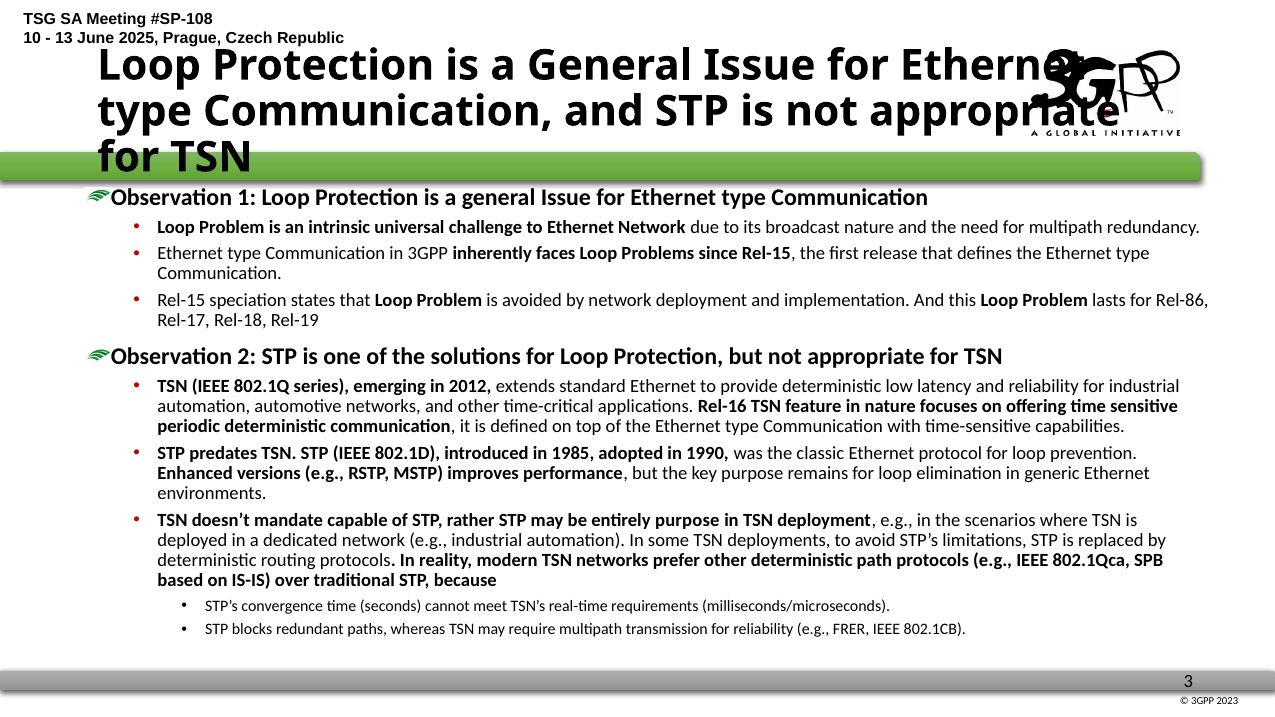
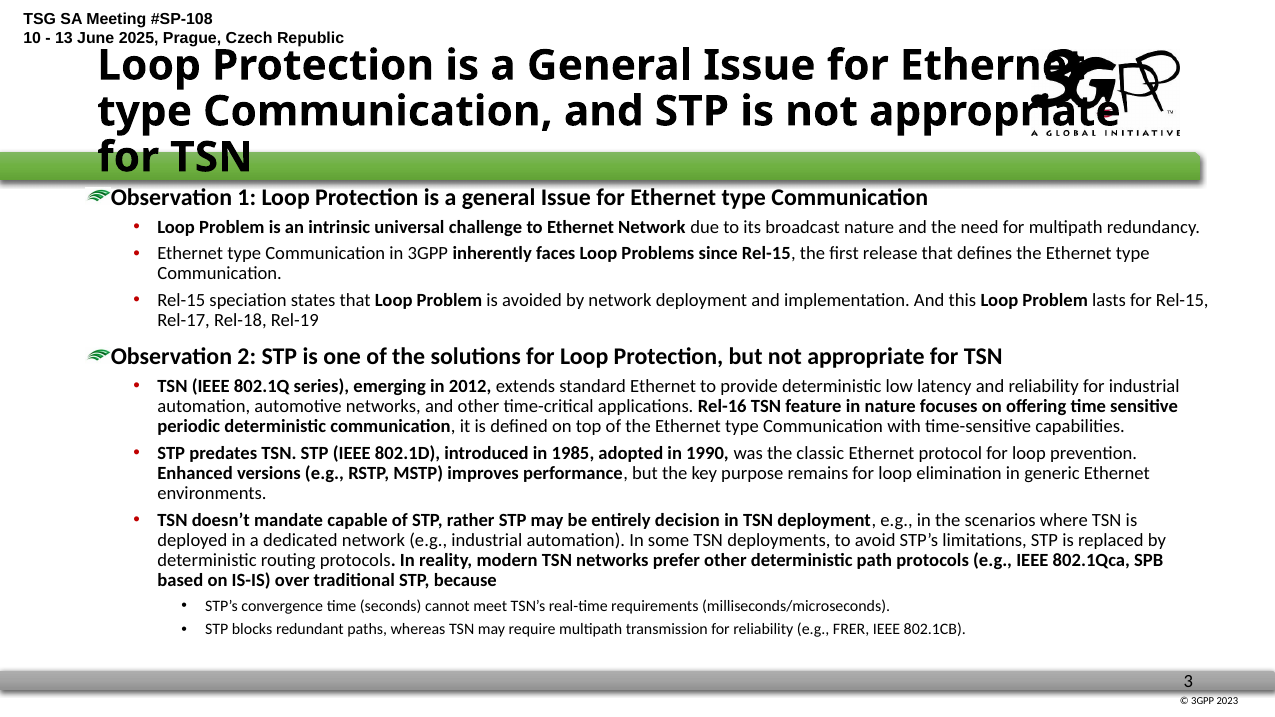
for Rel-86: Rel-86 -> Rel-15 (1182, 300)
entirely purpose: purpose -> decision (687, 520)
